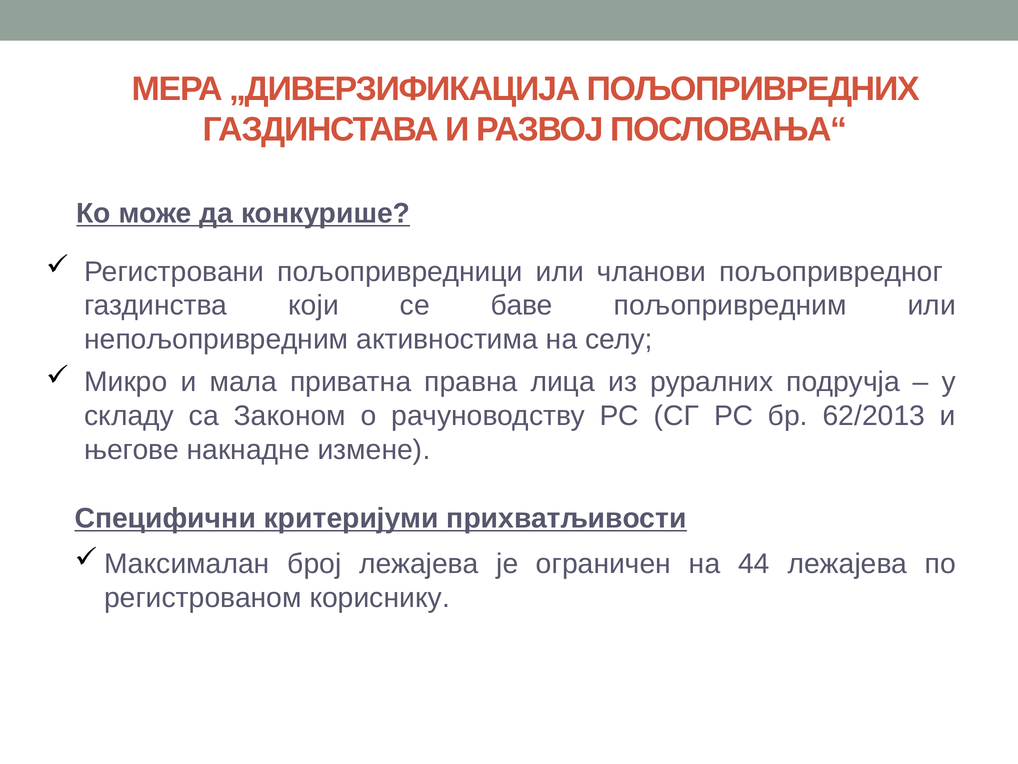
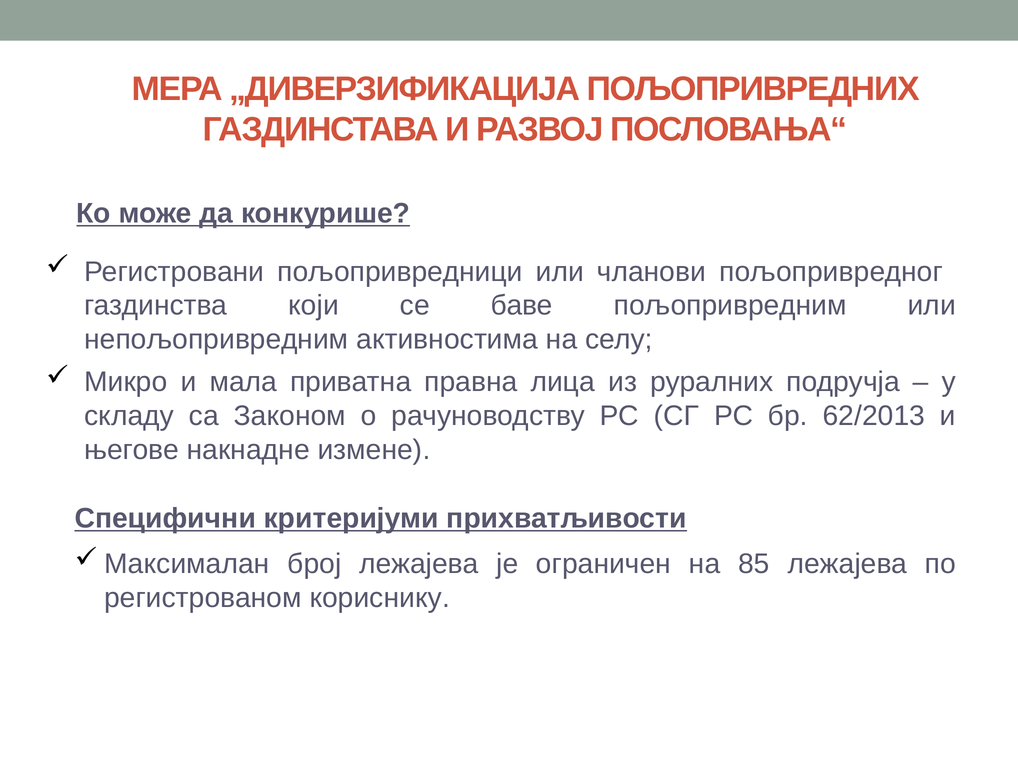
44: 44 -> 85 (754, 564)
